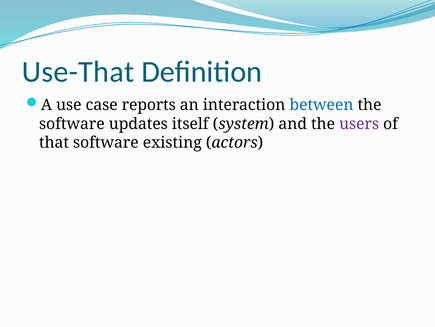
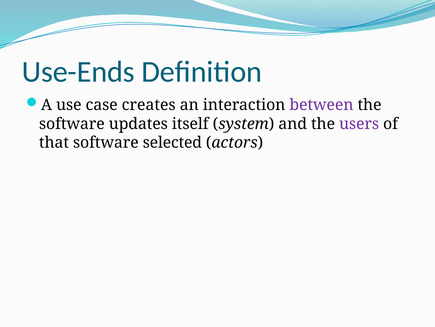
Use-That: Use-That -> Use-Ends (78, 72)
reports: reports -> creates (149, 105)
between colour: blue -> purple (321, 105)
existing: existing -> selected (172, 142)
